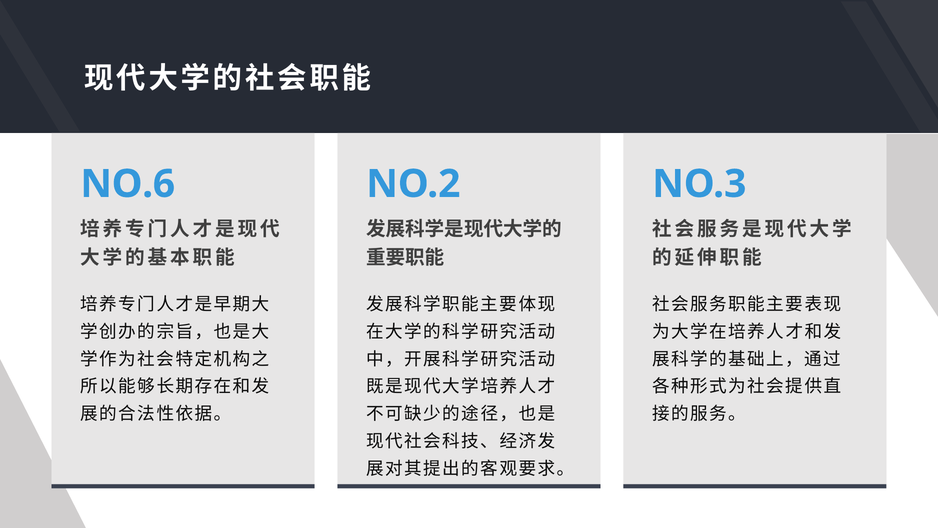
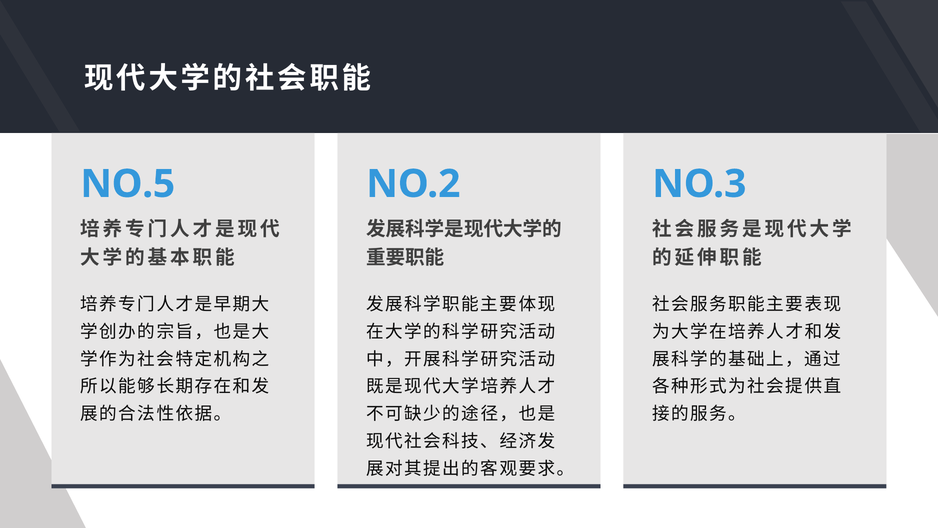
NO.6: NO.6 -> NO.5 (128, 184)
